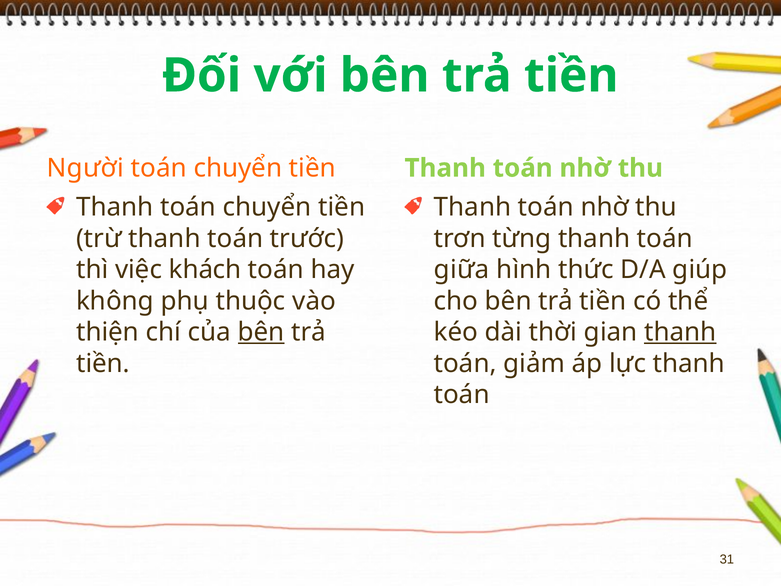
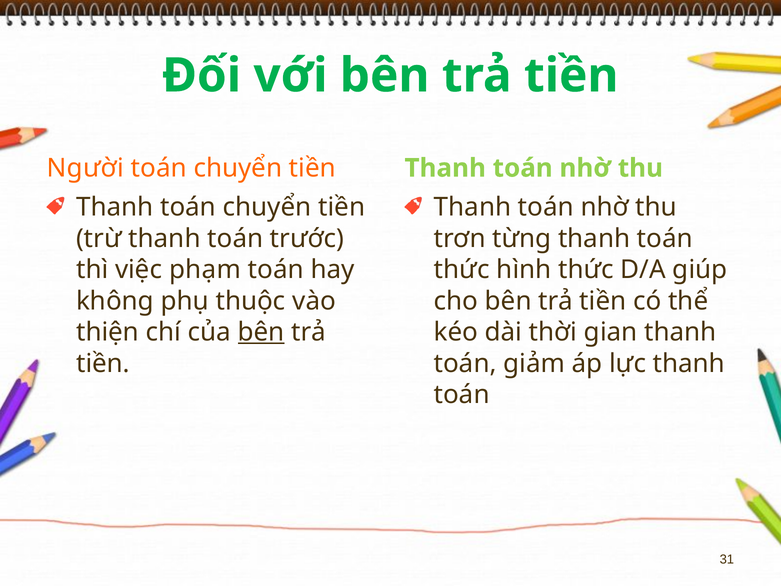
khách: khách -> phạm (205, 270)
giữa: giữa -> thức (462, 270)
thanh underline: present -> none (680, 332)
